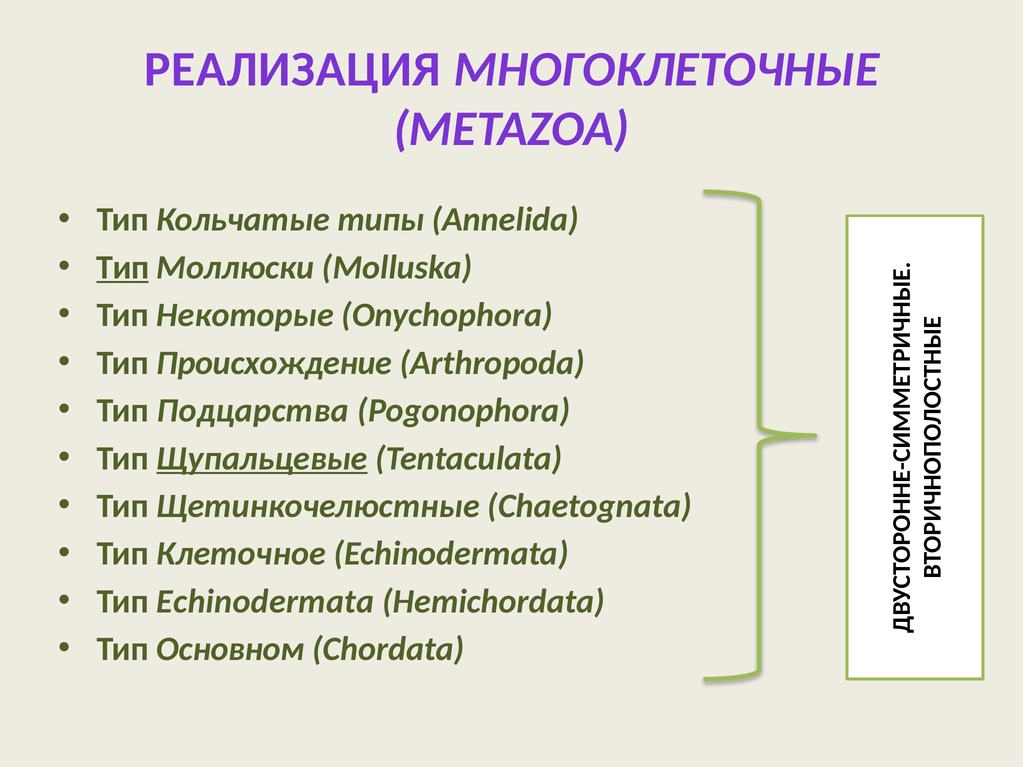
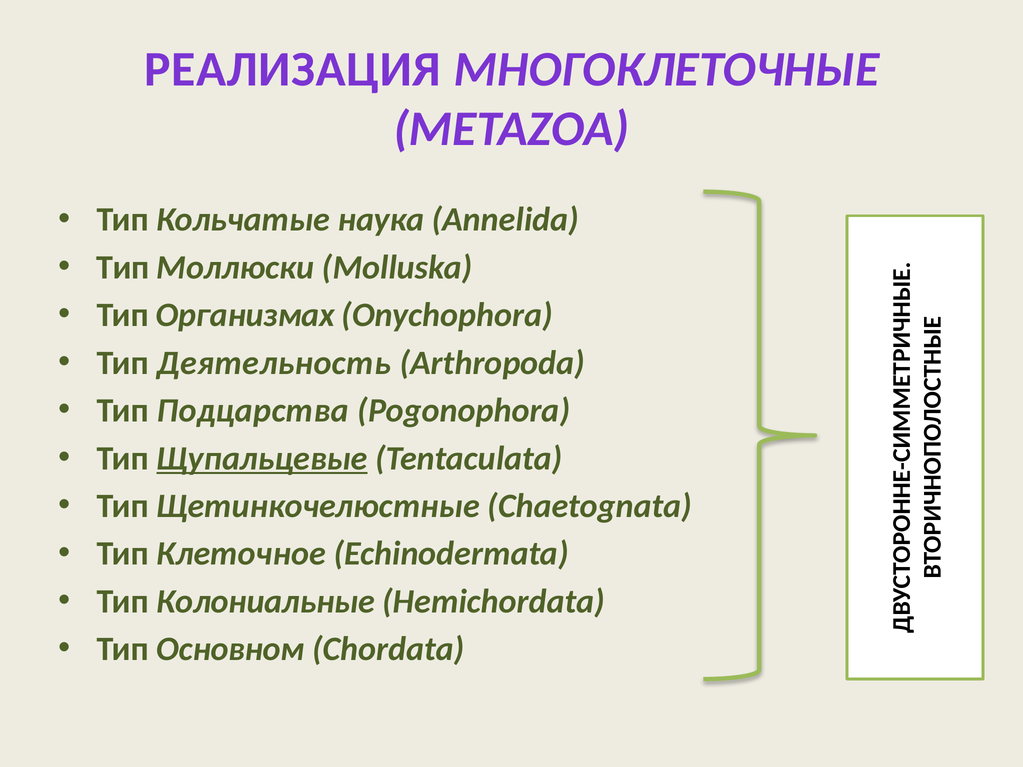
типы: типы -> наука (381, 220)
Тип underline: present -> none (123, 267)
Некоторые: Некоторые -> Организмах (245, 315)
Происхождение: Происхождение -> Деятельность (274, 363)
Тип Echinodermata: Echinodermata -> Колониальные (266, 602)
